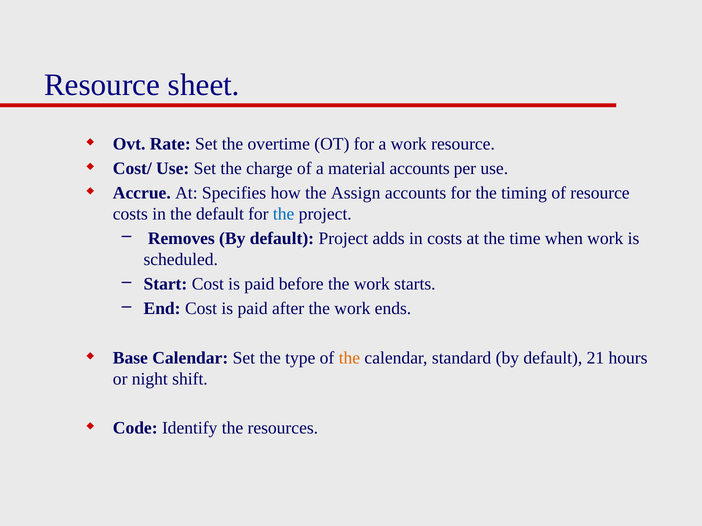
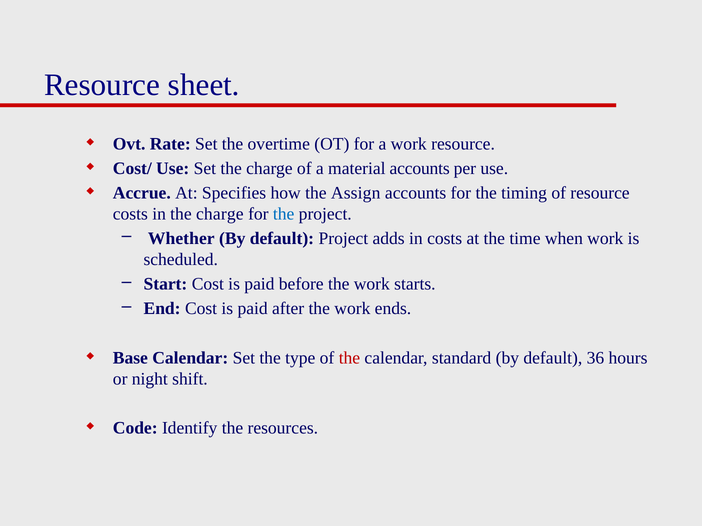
in the default: default -> charge (220, 214)
Removes: Removes -> Whether (181, 239)
the colour: orange -> red (349, 358)
21: 21 -> 36 (595, 358)
